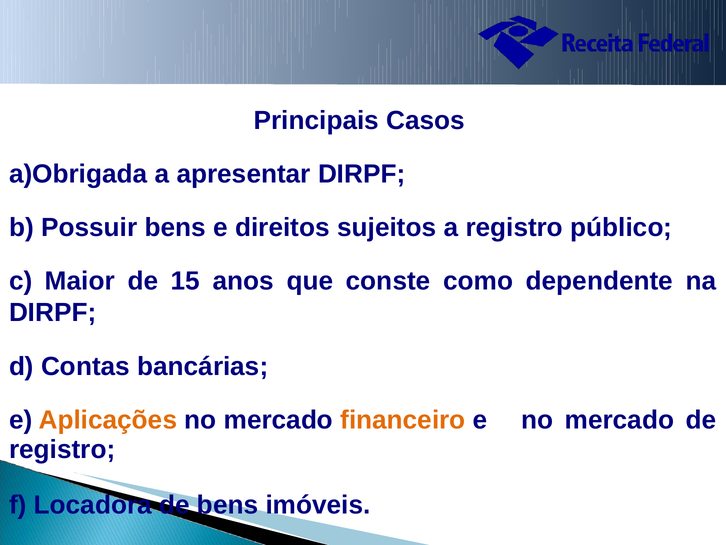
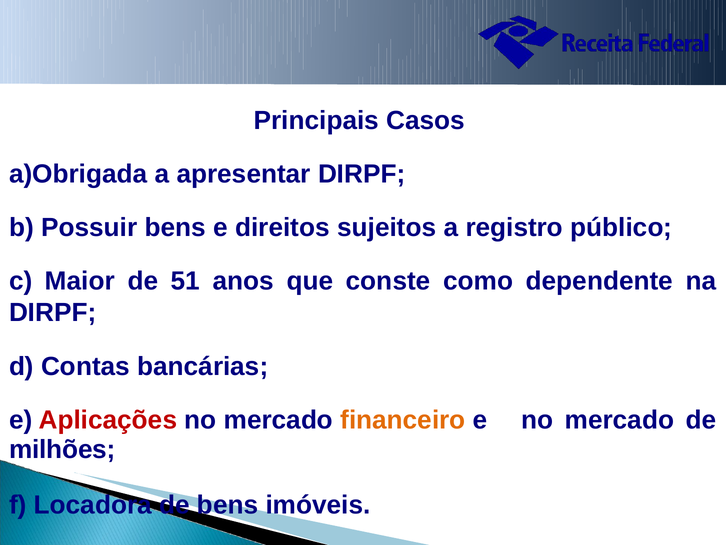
15: 15 -> 51 (185, 281)
Aplicações colour: orange -> red (108, 420)
registro: registro -> milhões (62, 449)
